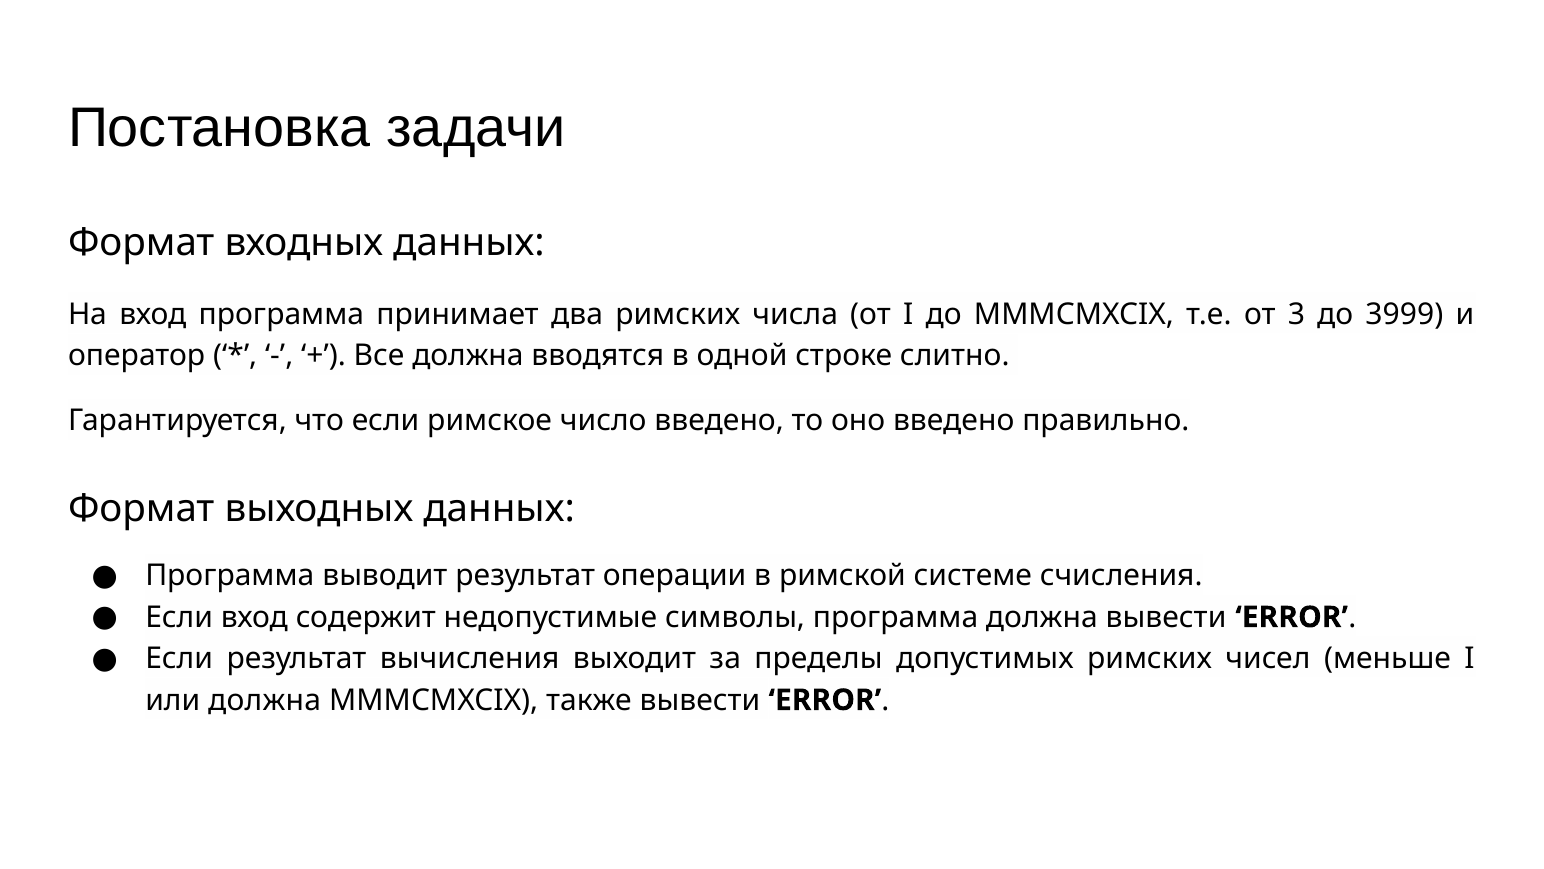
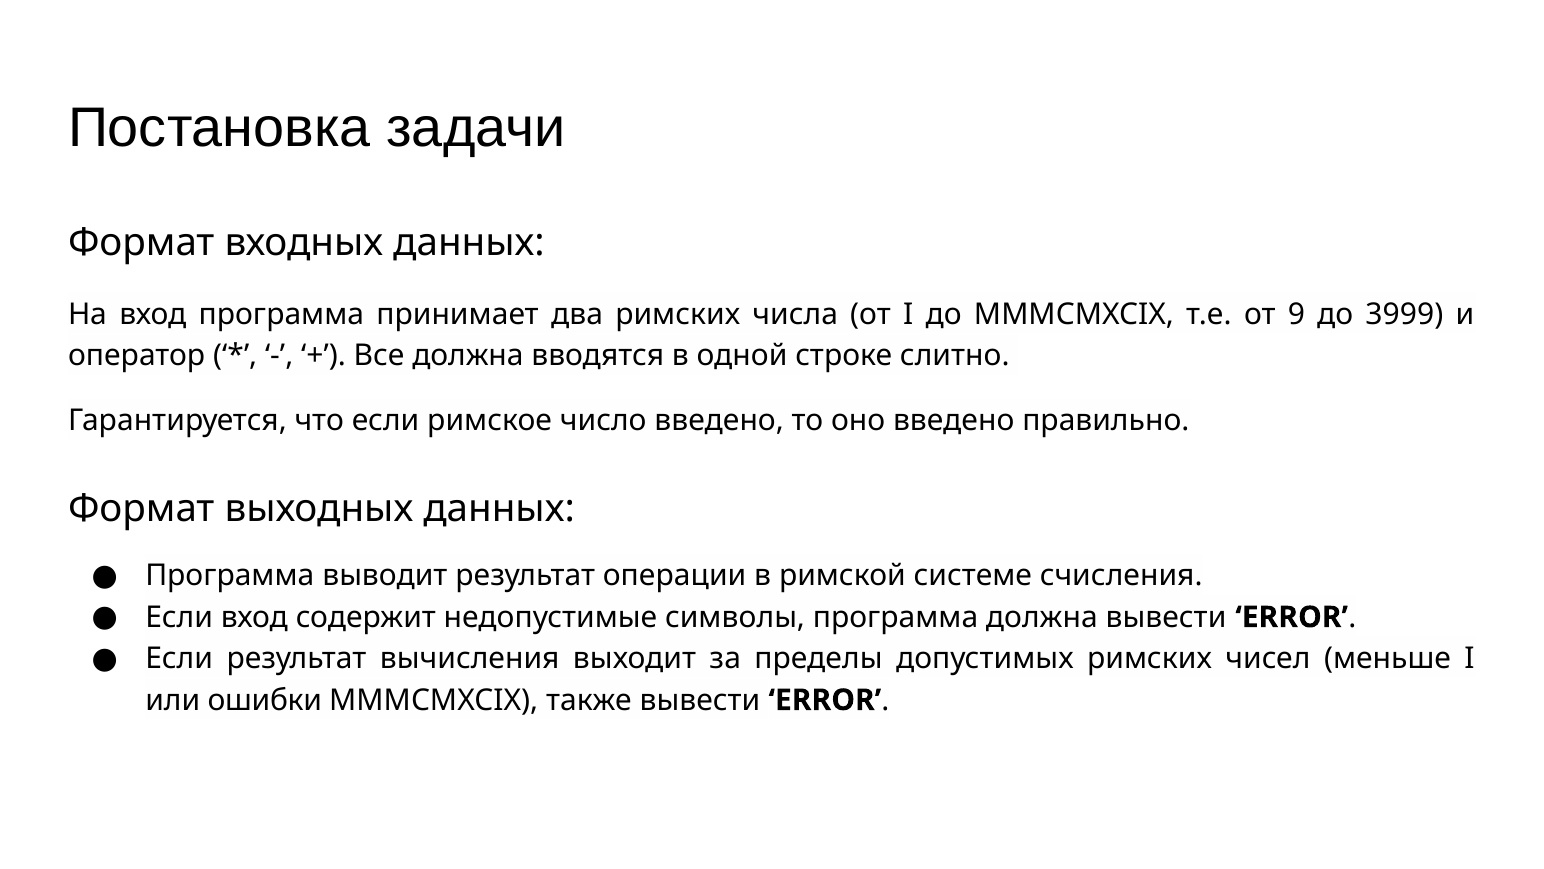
3: 3 -> 9 (1296, 314)
или должна: должна -> ошибки (265, 700)
